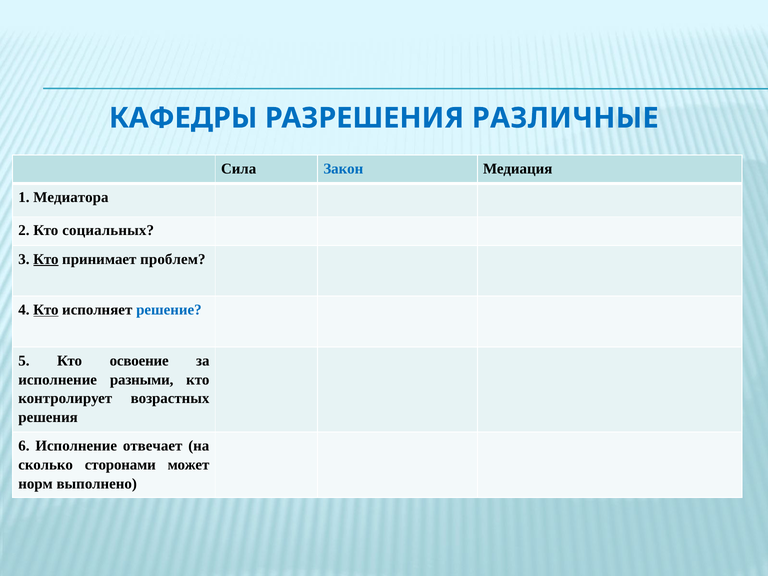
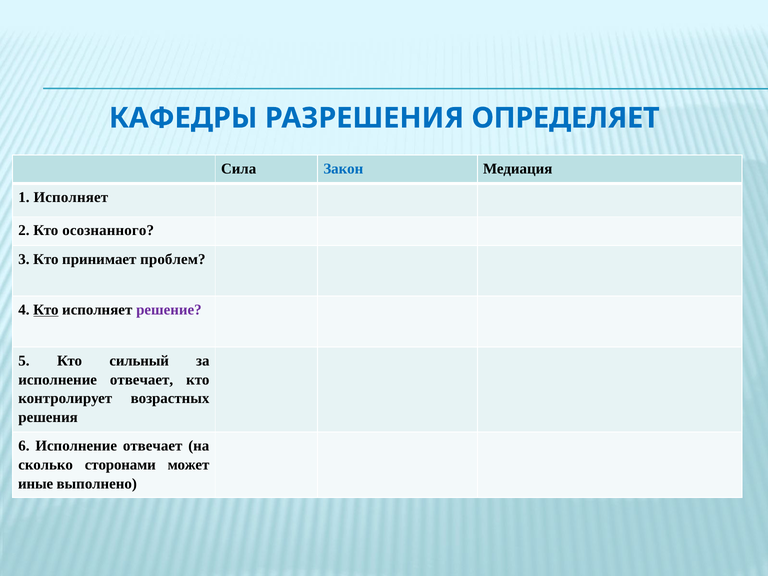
РАЗЛИЧНЫЕ: РАЗЛИЧНЫЕ -> ОПРЕДЕЛЯЕТ (566, 118)
1 Медиатора: Медиатора -> Исполняет (71, 197)
социальных: социальных -> осознанного (108, 230)
Кто underline: present -> none (46, 259)
решение colour: blue -> purple (169, 310)
освоение: освоение -> сильный (139, 361)
разными: разными -> отвечает (142, 380)
норм: норм -> иные (36, 484)
